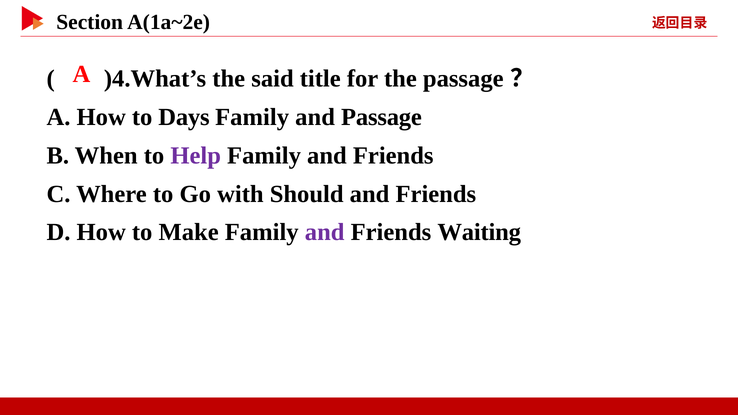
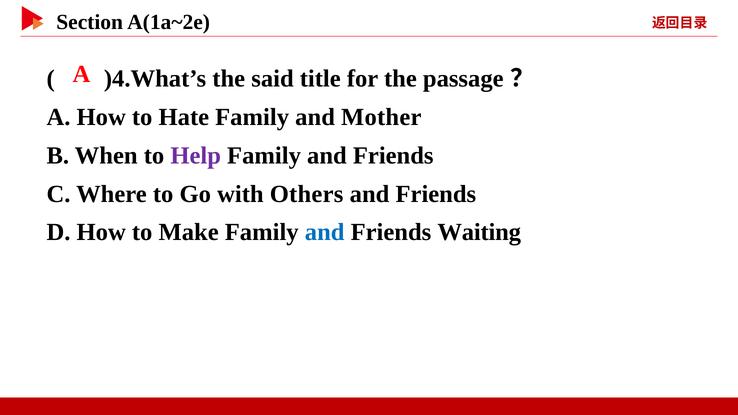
Days: Days -> Hate (184, 117)
and Passage: Passage -> Mother (381, 117)
Should: Should -> Others (307, 194)
and colour: purple -> blue (325, 232)
